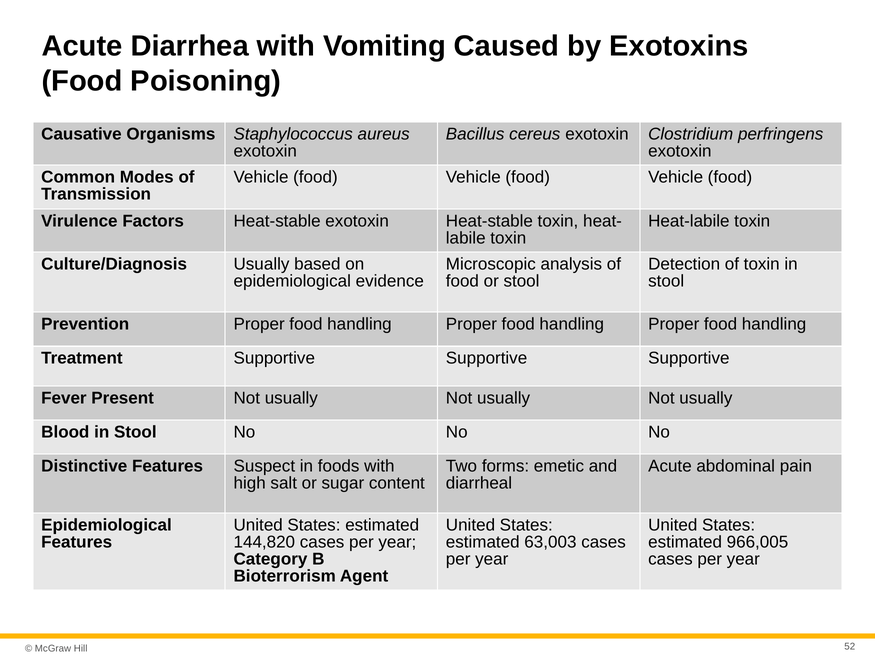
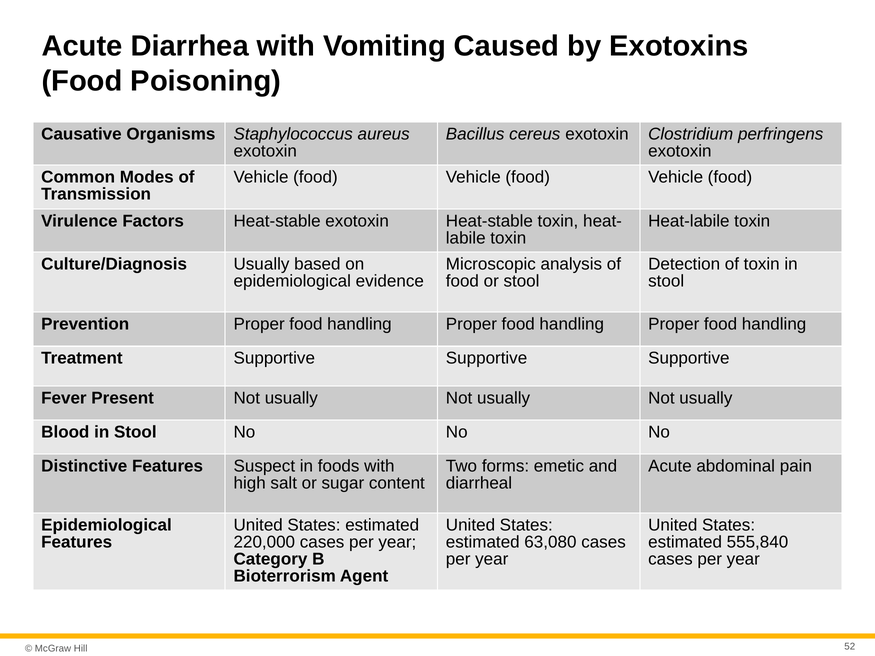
144,820: 144,820 -> 220,000 (264, 543)
63,003: 63,003 -> 63,080 (550, 543)
966,005: 966,005 -> 555,840 (757, 543)
